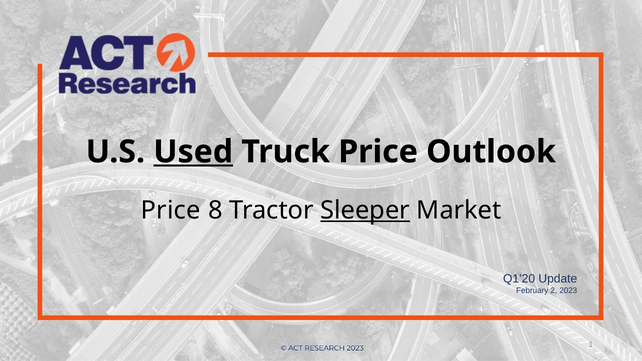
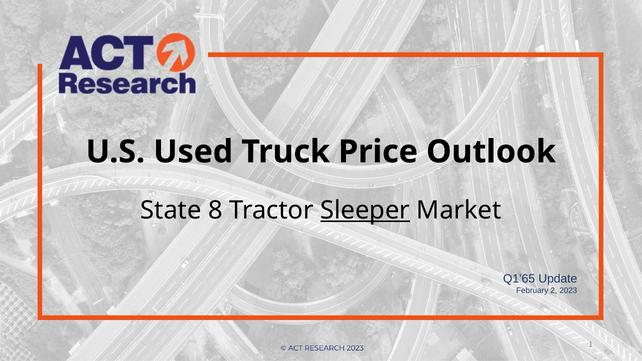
Used underline: present -> none (193, 152)
Price: Price -> State (171, 210)
Q1’20: Q1’20 -> Q1’65 (519, 279)
